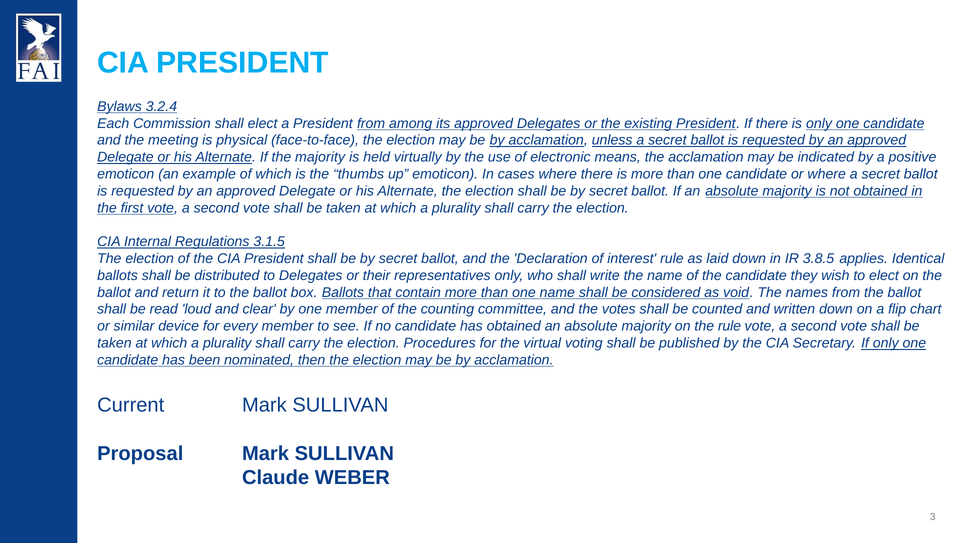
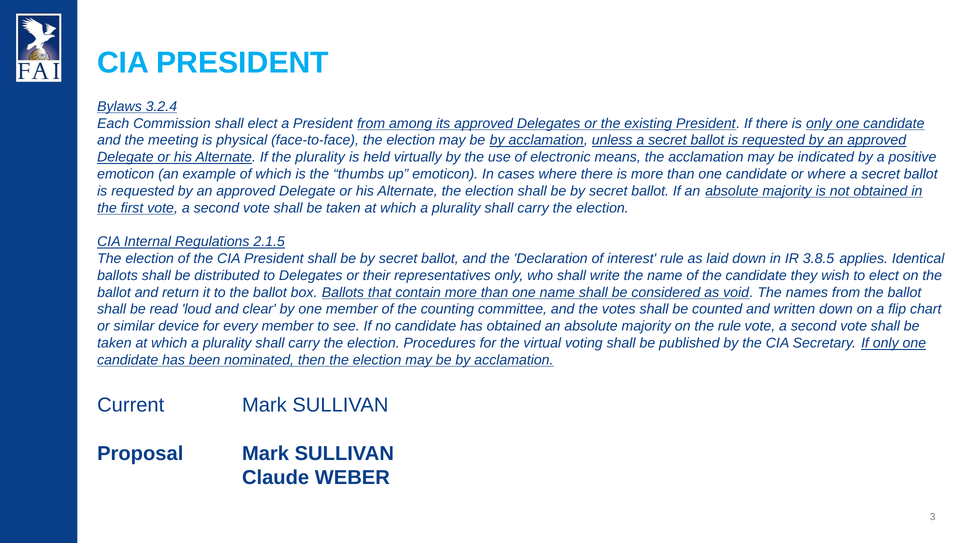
the majority: majority -> plurality (320, 157)
3.1.5: 3.1.5 -> 2.1.5 (269, 242)
